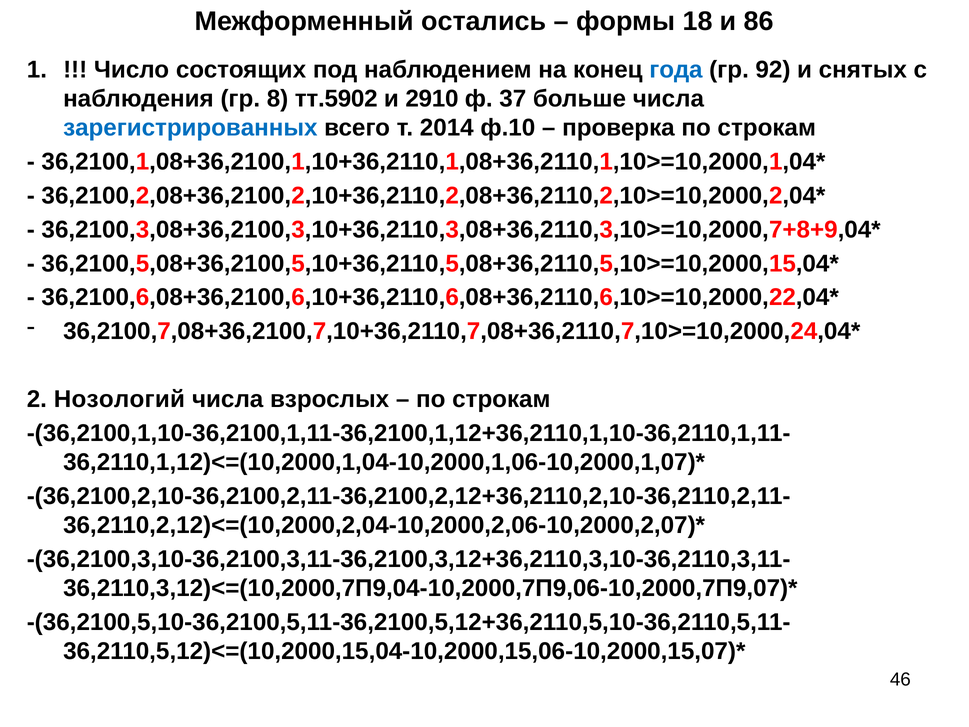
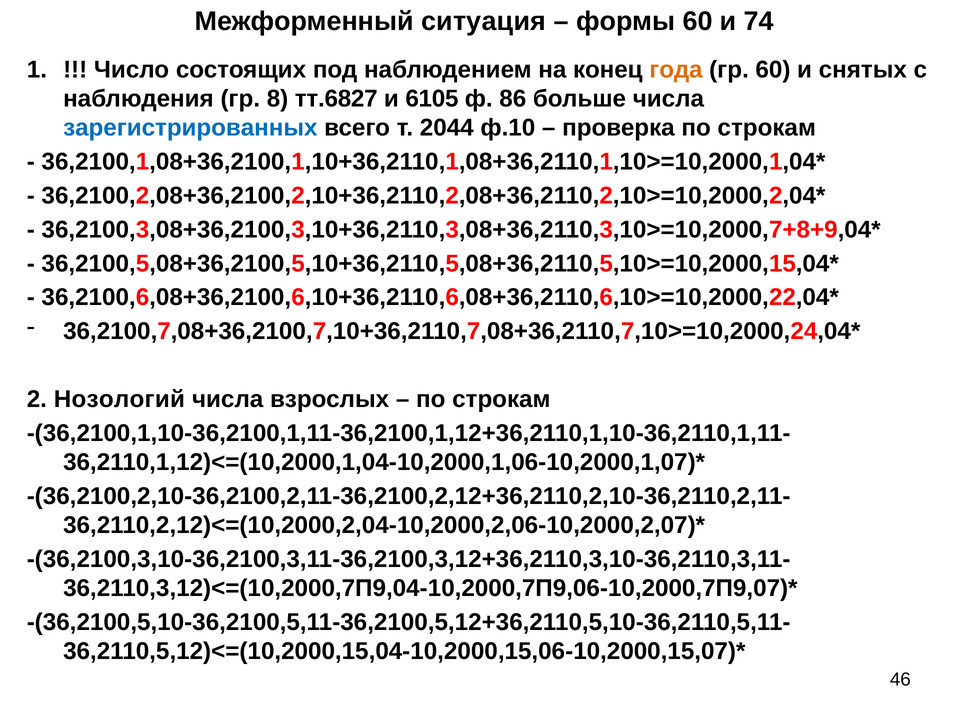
остались: остались -> ситуация (484, 21)
формы 18: 18 -> 60 (698, 21)
86: 86 -> 74 (759, 21)
года colour: blue -> orange (676, 70)
гр 92: 92 -> 60 (773, 70)
тт.5902: тт.5902 -> тт.6827 (336, 99)
2910: 2910 -> 6105 (432, 99)
37: 37 -> 86 (513, 99)
2014: 2014 -> 2044 (447, 128)
